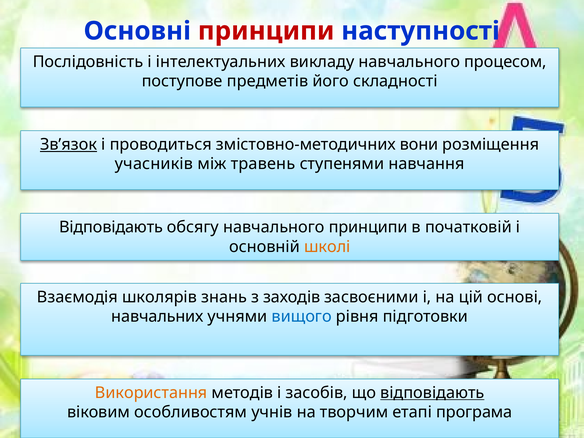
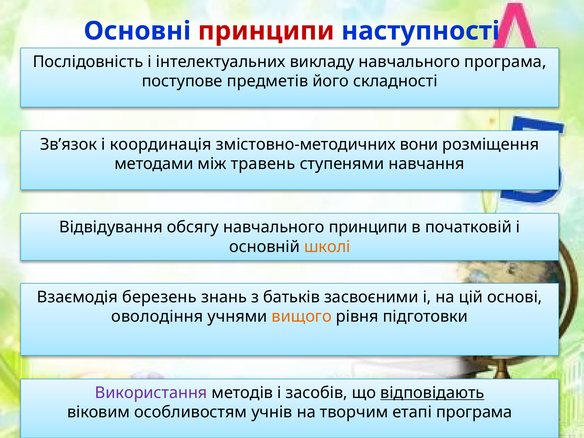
навчального процесом: процесом -> програма (505, 62)
Зв’язок underline: present -> none (69, 144)
проводиться: проводиться -> координація (161, 144)
учасників: учасників -> методами (154, 164)
Відповідають: Відповідають -> Відвідування (111, 227)
школярів: школярів -> березень (159, 297)
заходів: заходів -> батьків (292, 297)
навчальних: навчальних -> оволодіння (157, 317)
вищого colour: blue -> orange (302, 317)
Використання colour: orange -> purple (151, 393)
